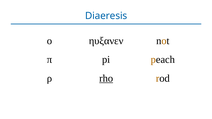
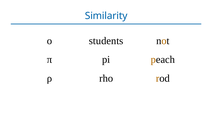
Diaeresis: Diaeresis -> Similarity (106, 16)
ηυξανεν: ηυξανεν -> students (106, 41)
rho underline: present -> none (106, 78)
